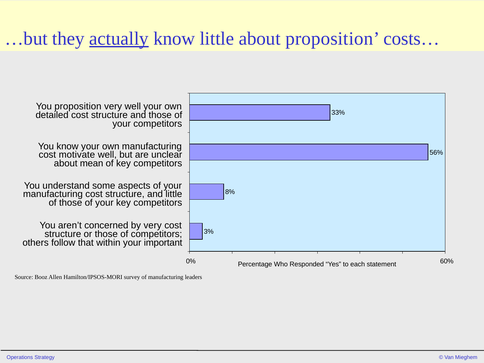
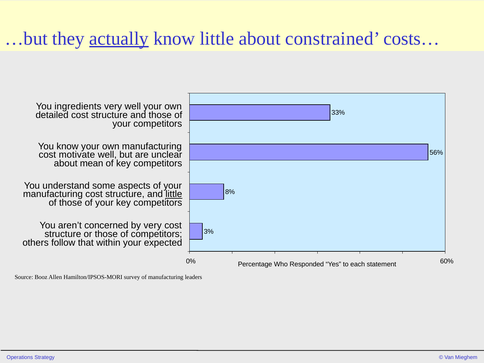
about proposition: proposition -> constrained (333, 39)
You proposition: proposition -> ingredients (78, 106)
little underline: none -> present (174, 194)
important: important -> expected (163, 243)
